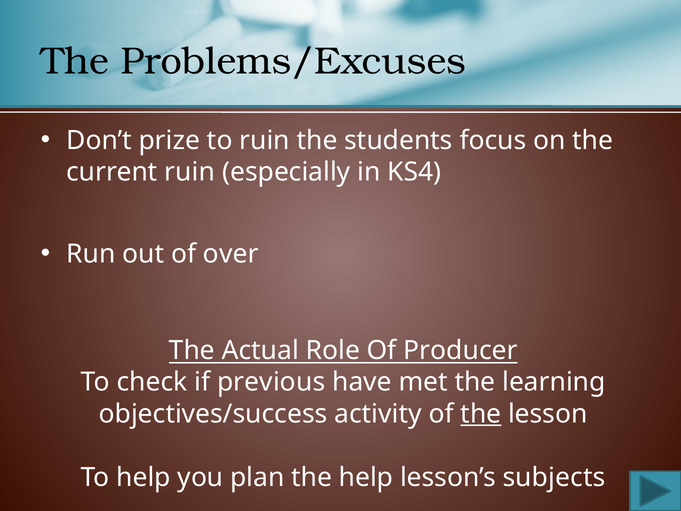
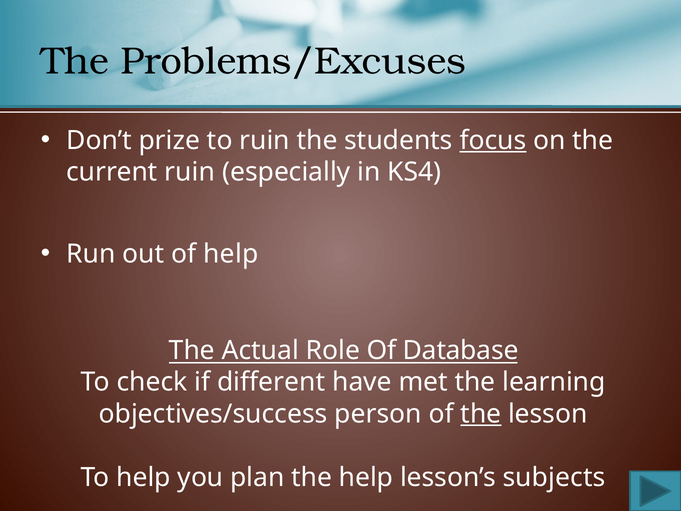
focus underline: none -> present (493, 140)
of over: over -> help (231, 254)
Producer: Producer -> Database (461, 350)
previous: previous -> different (271, 382)
activity: activity -> person (378, 414)
